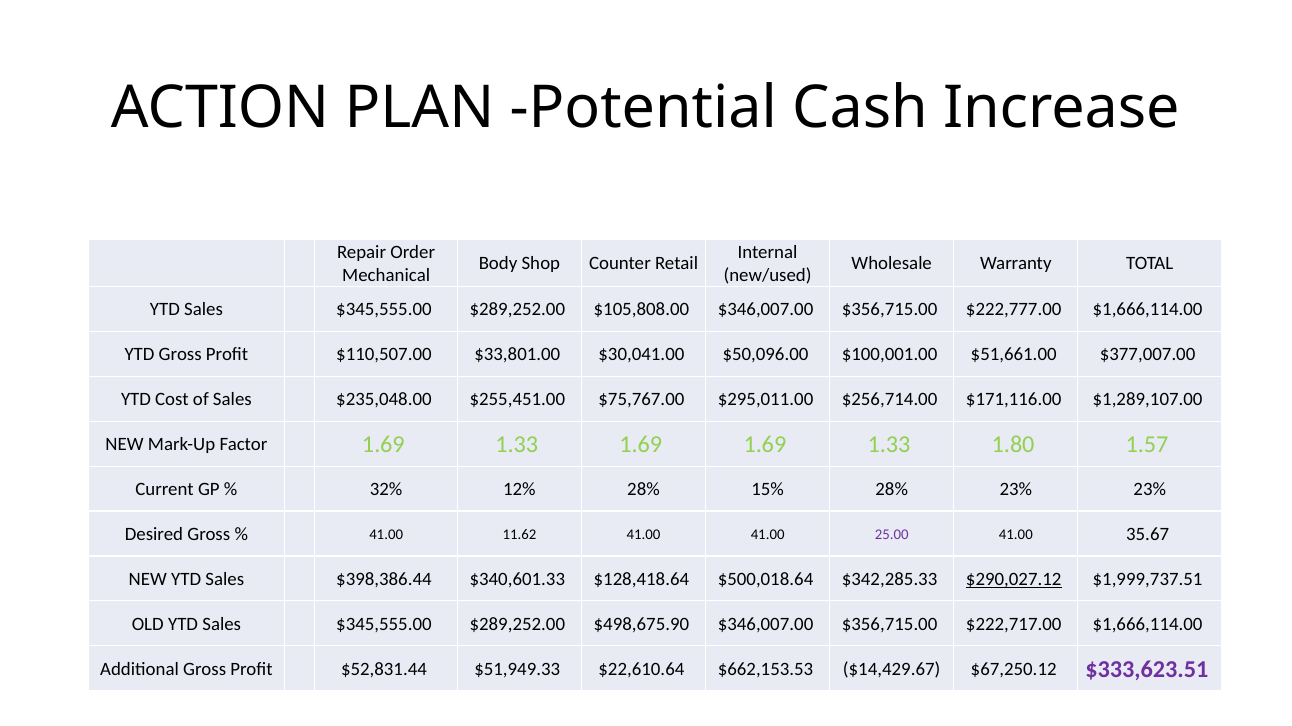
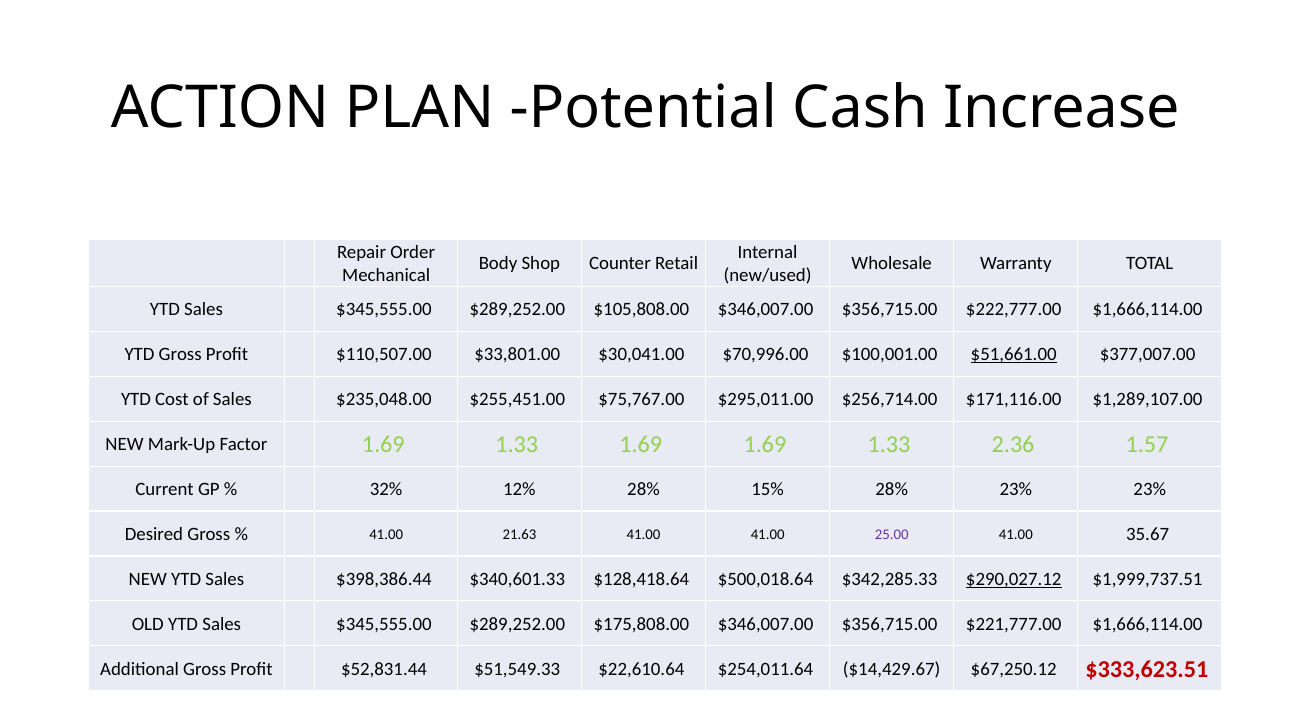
$50,096.00: $50,096.00 -> $70,996.00 (765, 355)
$51,661.00 underline: none -> present (1014, 355)
1.80: 1.80 -> 2.36 (1013, 445)
11.62: 11.62 -> 21.63 (519, 535)
$498,675.90: $498,675.90 -> $175,808.00 (641, 625)
$222,717.00: $222,717.00 -> $221,777.00 (1014, 625)
$51,949.33: $51,949.33 -> $51,549.33 (517, 670)
$662,153.53: $662,153.53 -> $254,011.64 (766, 670)
$333,623.51 colour: purple -> red (1147, 670)
